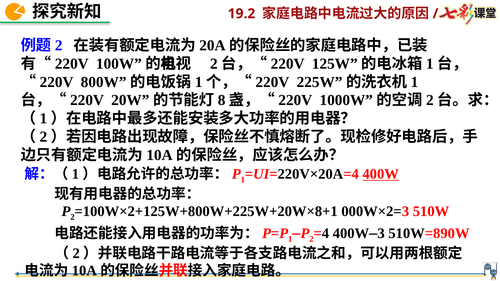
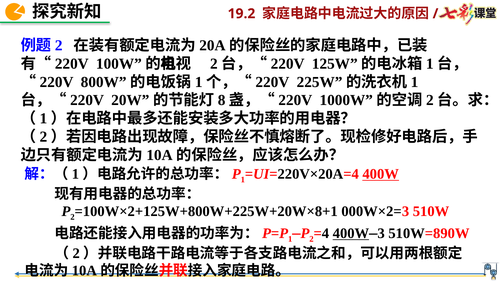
400W underline: none -> present (351, 234)
